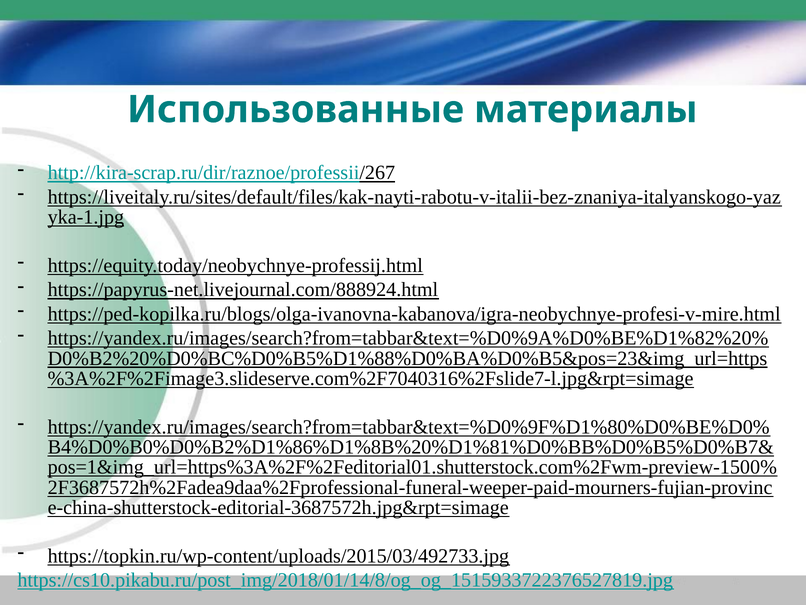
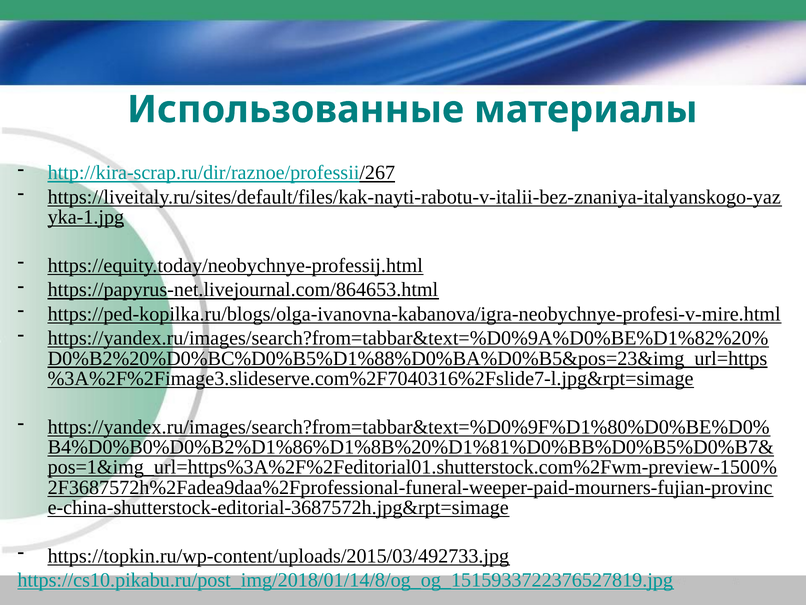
https://papyrus-net.livejournal.com/888924.html: https://papyrus-net.livejournal.com/888924.html -> https://papyrus-net.livejournal.com/864653.html (243, 290)
